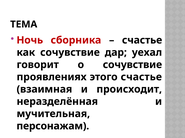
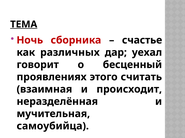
ТЕМА underline: none -> present (24, 24)
как сочувствие: сочувствие -> различных (70, 53)
о сочувствие: сочувствие -> бесценный (132, 65)
этого счастье: счастье -> считать (141, 77)
персонажам: персонажам -> самоубийца (53, 127)
